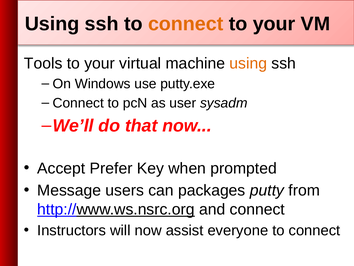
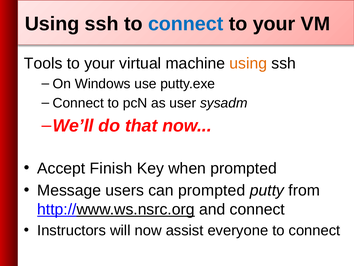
connect colour: orange -> blue (186, 24)
Prefer: Prefer -> Finish (111, 168)
can packages: packages -> prompted (212, 190)
